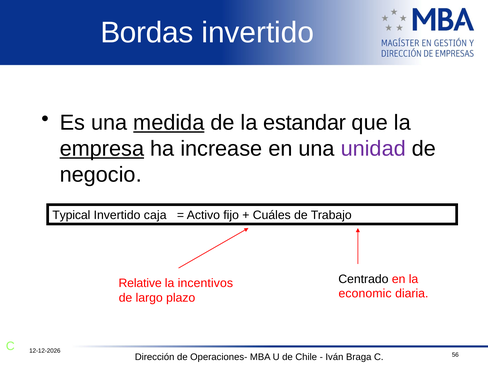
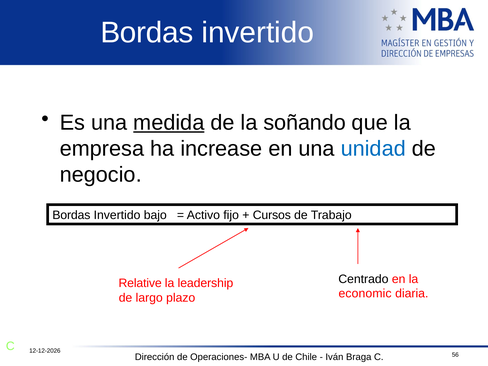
estandar: estandar -> soñando (305, 123)
empresa underline: present -> none (102, 149)
unidad colour: purple -> blue (373, 149)
Typical: Typical -> Bordas (71, 215)
caja: caja -> bajo (155, 215)
Cuáles: Cuáles -> Cursos (272, 215)
incentivos: incentivos -> leadership (205, 283)
